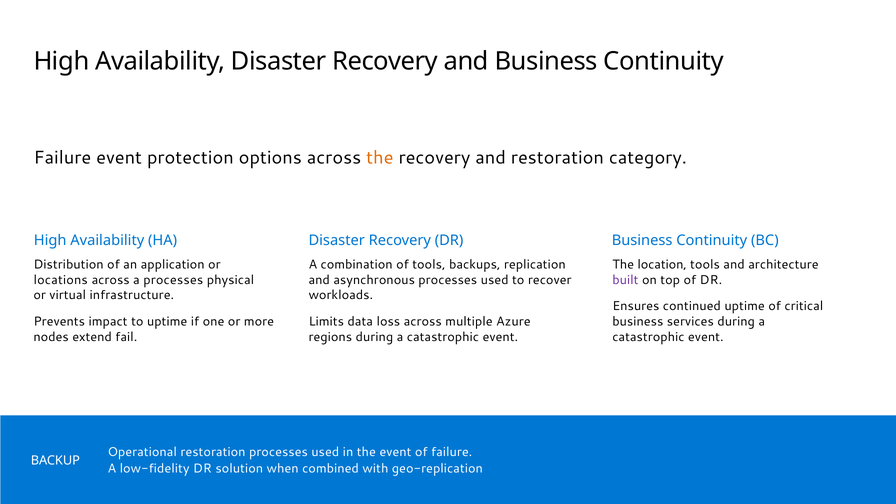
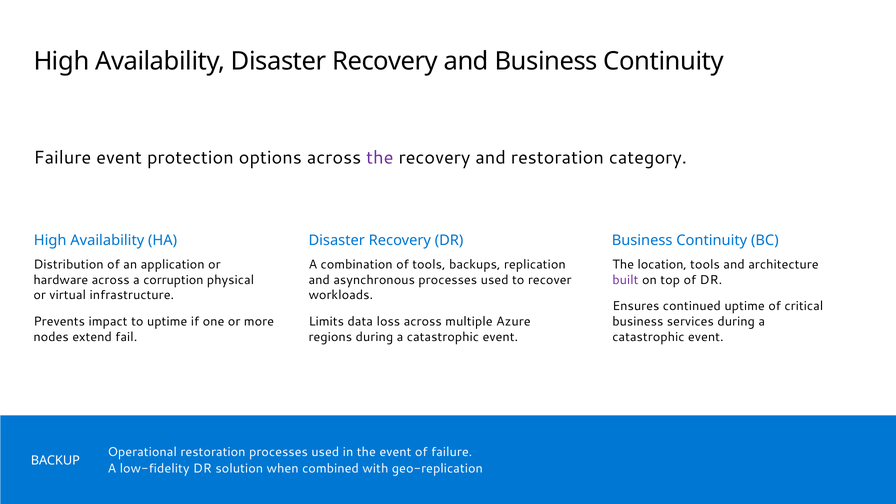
the colour: orange -> purple (380, 158)
locations: locations -> hardware (61, 280)
a processes: processes -> corruption (173, 280)
